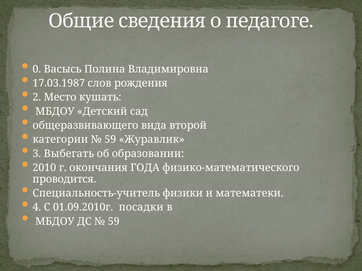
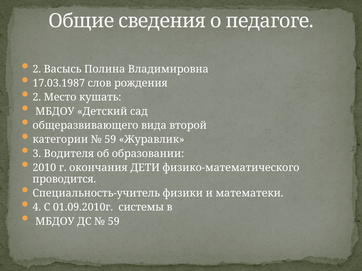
0: 0 -> 2 (37, 69)
Выбегать: Выбегать -> Водителя (69, 154)
ГОДА: ГОДА -> ДЕТИ (145, 168)
посадки: посадки -> системы (141, 208)
